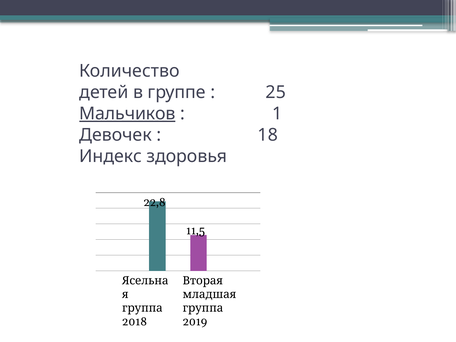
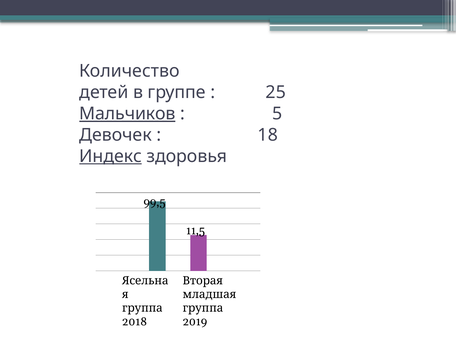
1: 1 -> 5 (277, 114)
Индекс underline: none -> present (111, 156)
22,8: 22,8 -> 99,5 (154, 202)
